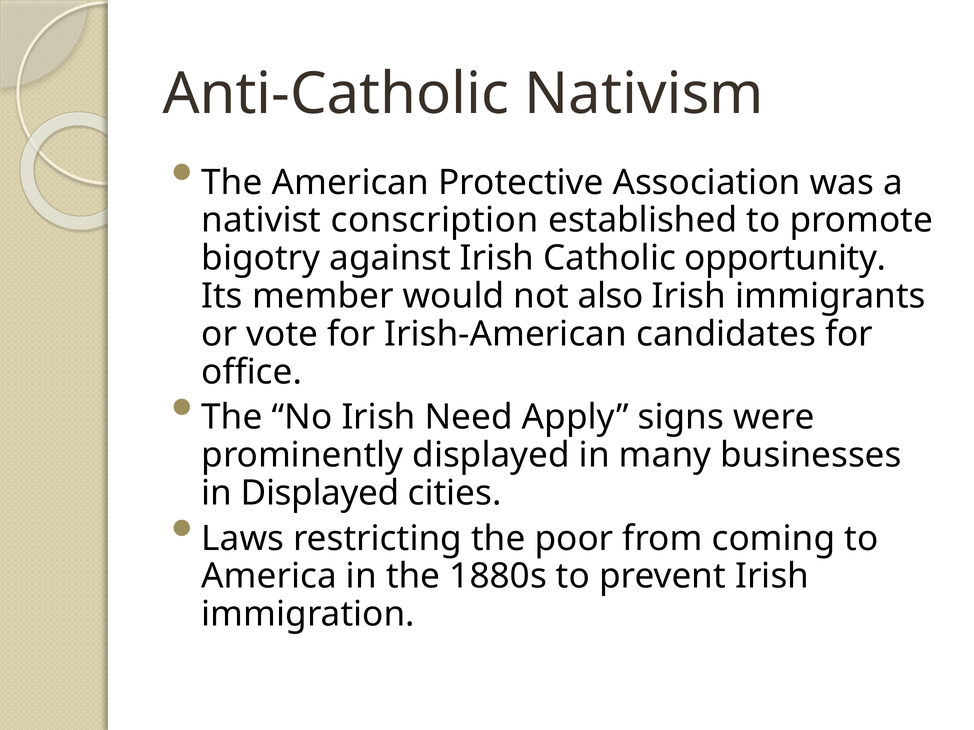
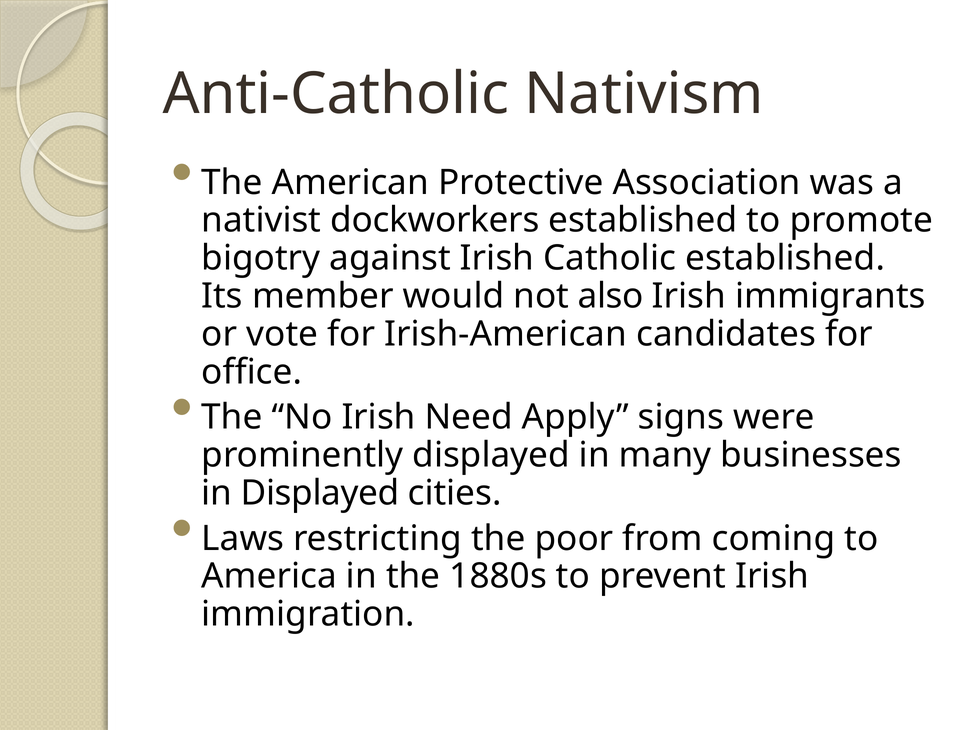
conscription: conscription -> dockworkers (435, 221)
Catholic opportunity: opportunity -> established (785, 259)
